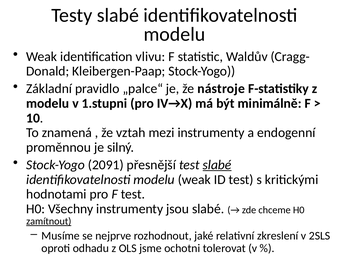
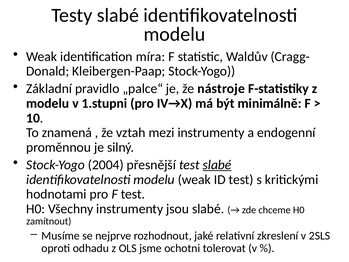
vlivu: vlivu -> míra (150, 57)
2091: 2091 -> 2004 (106, 165)
zamítnout underline: present -> none (49, 221)
